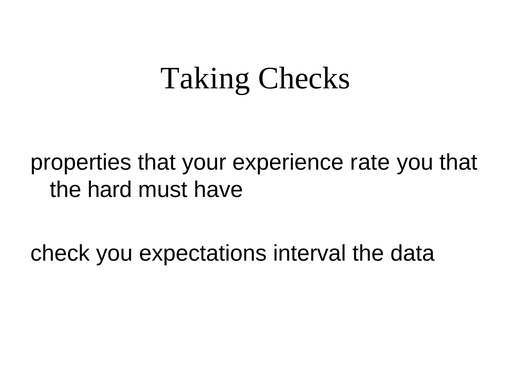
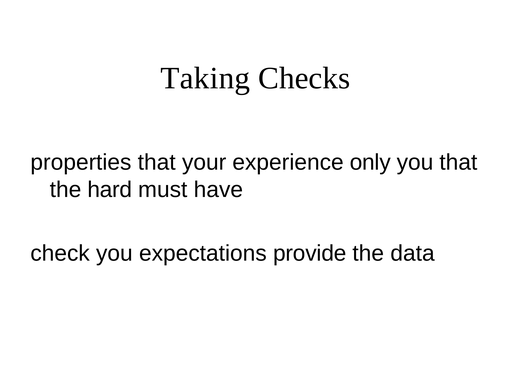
rate: rate -> only (370, 163)
interval: interval -> provide (310, 253)
